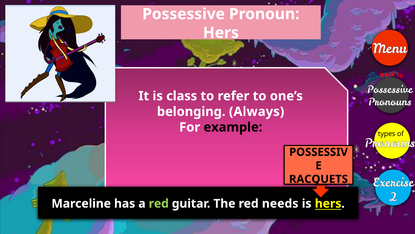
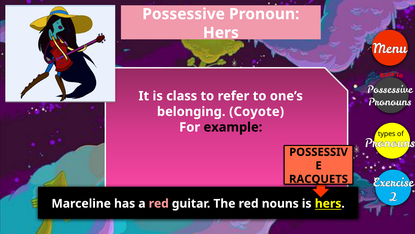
Always: Always -> Coyote (257, 111)
red colour: light green -> pink (159, 203)
needs: needs -> nouns (280, 203)
